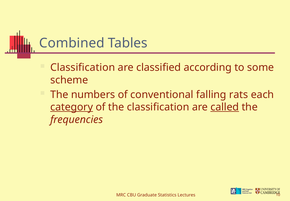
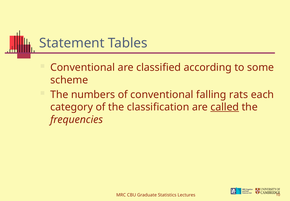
Combined: Combined -> Statement (72, 43)
Classification: Classification -> Conventional (83, 67)
category underline: present -> none (72, 107)
